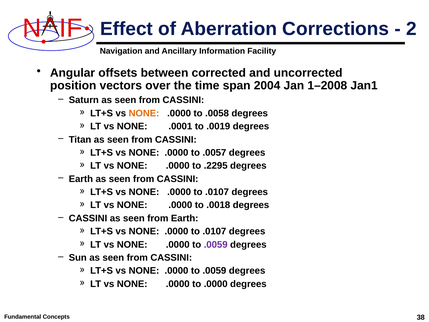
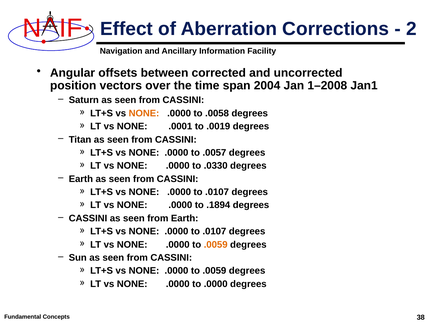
.2295: .2295 -> .0330 (216, 166)
.0018: .0018 -> .1894 (218, 205)
.0059 colour: purple -> orange (216, 244)
